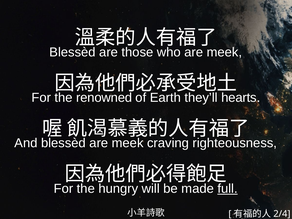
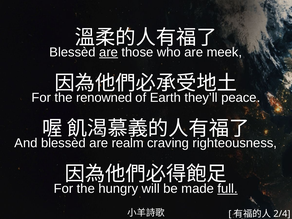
are underline: none -> present (109, 52)
hearts: hearts -> peace (239, 98)
blessèd are meek: meek -> realm (128, 143)
